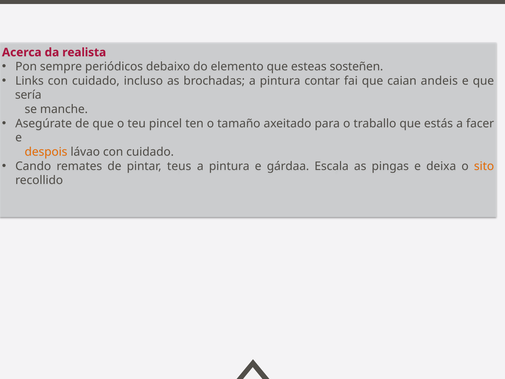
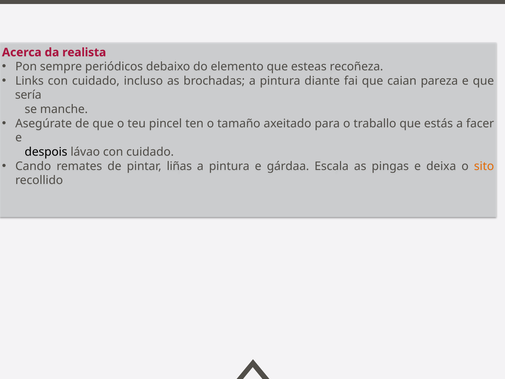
sosteñen: sosteñen -> recoñeza (356, 67)
contar: contar -> diante (322, 81)
andeis: andeis -> pareza (439, 81)
despois colour: orange -> black (46, 152)
teus: teus -> liñas (179, 166)
